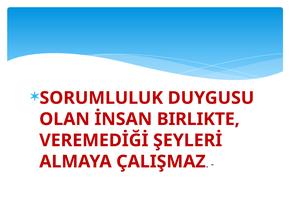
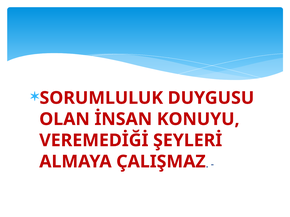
BIRLIKTE: BIRLIKTE -> KONUYU (198, 119)
